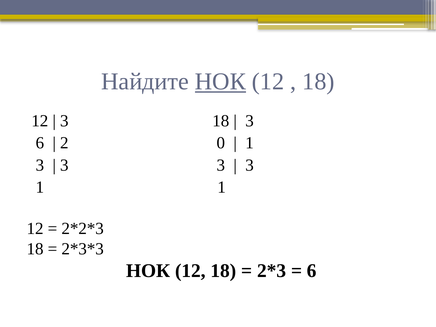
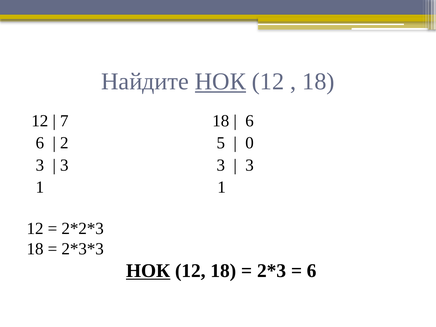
3: 3 -> 7 (64, 121)
3: 3 -> 6 (250, 121)
0: 0 -> 5 (221, 143)
1: 1 -> 0 (250, 143)
НОК underline: none -> present (148, 271)
